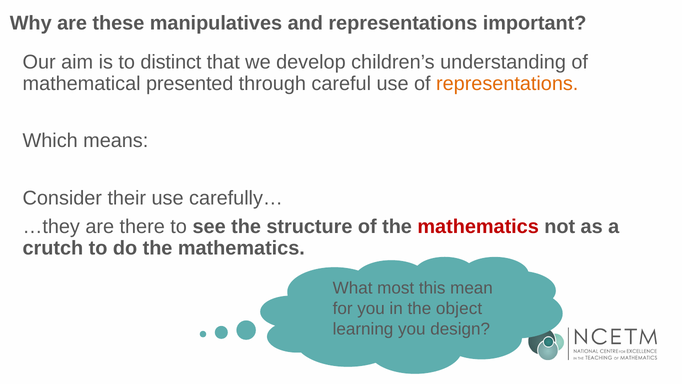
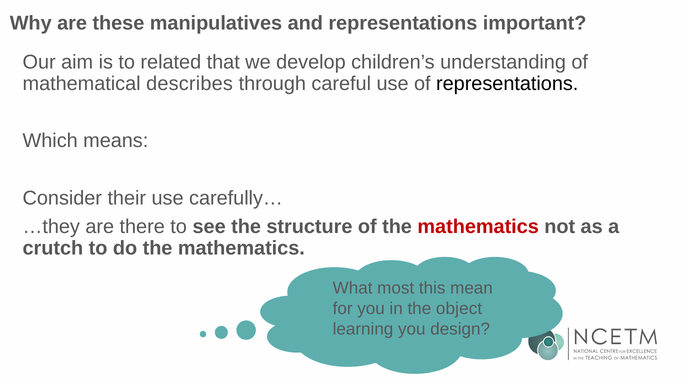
distinct: distinct -> related (171, 62)
presented: presented -> describes (190, 83)
representations colour: orange -> black (507, 83)
